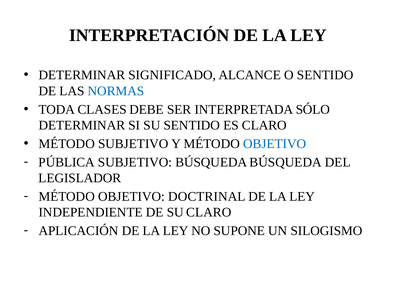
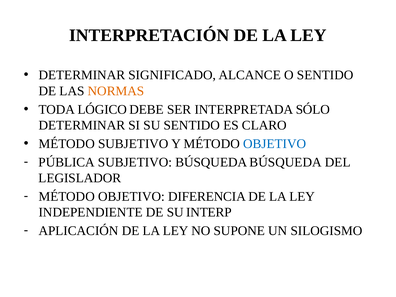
NORMAS colour: blue -> orange (116, 91)
CLASES: CLASES -> LÓGICO (102, 109)
DOCTRINAL: DOCTRINAL -> DIFERENCIA (207, 197)
SU CLARO: CLARO -> INTERP (209, 212)
